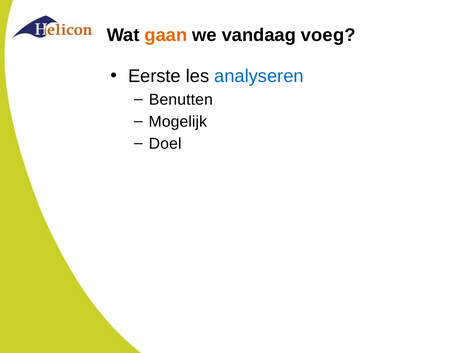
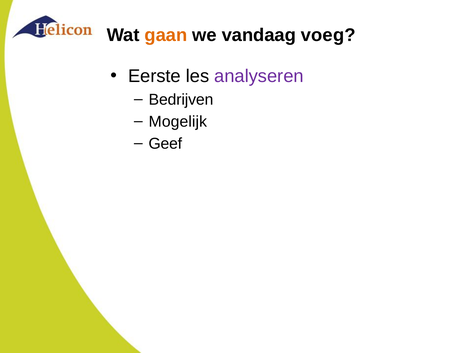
analyseren colour: blue -> purple (259, 76)
Benutten: Benutten -> Bedrijven (181, 100)
Doel: Doel -> Geef (165, 144)
